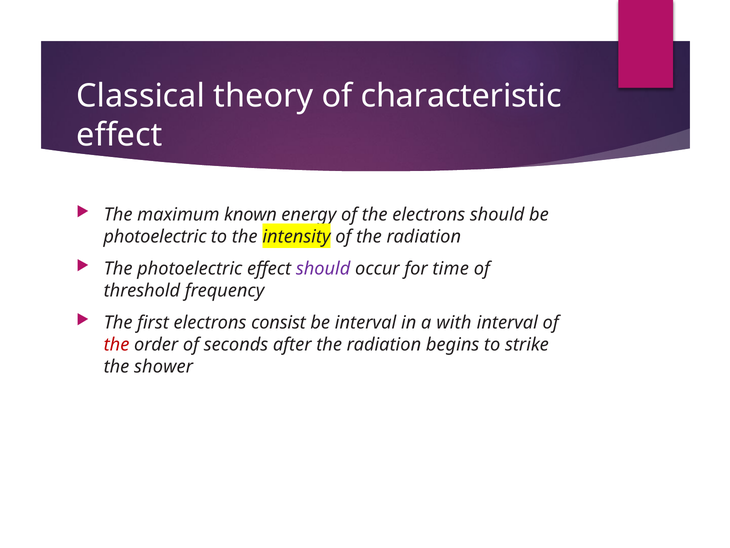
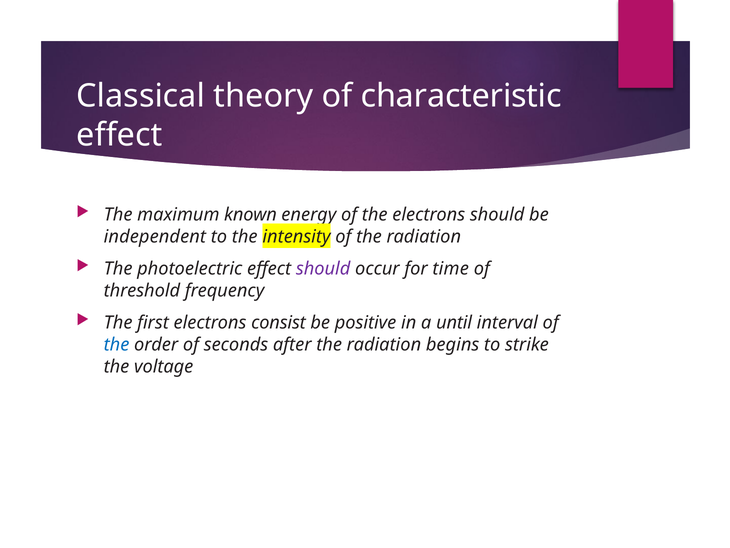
photoelectric: photoelectric -> independent (155, 236)
be interval: interval -> positive (366, 322)
with: with -> until (454, 322)
the colour: red -> blue (117, 344)
shower: shower -> voltage (164, 366)
